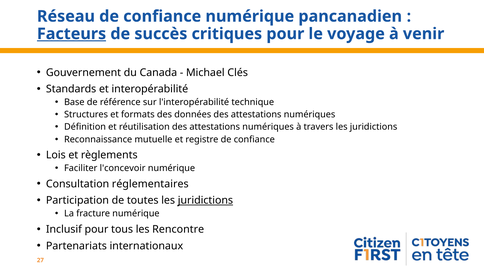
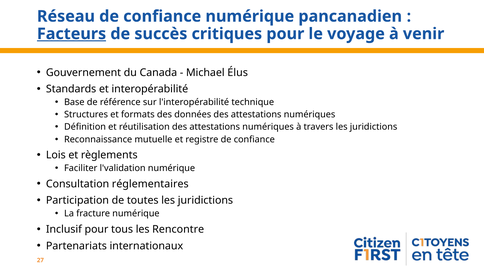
Clés: Clés -> Élus (238, 72)
l'concevoir: l'concevoir -> l'validation (123, 168)
juridictions underline: present -> none (205, 200)
